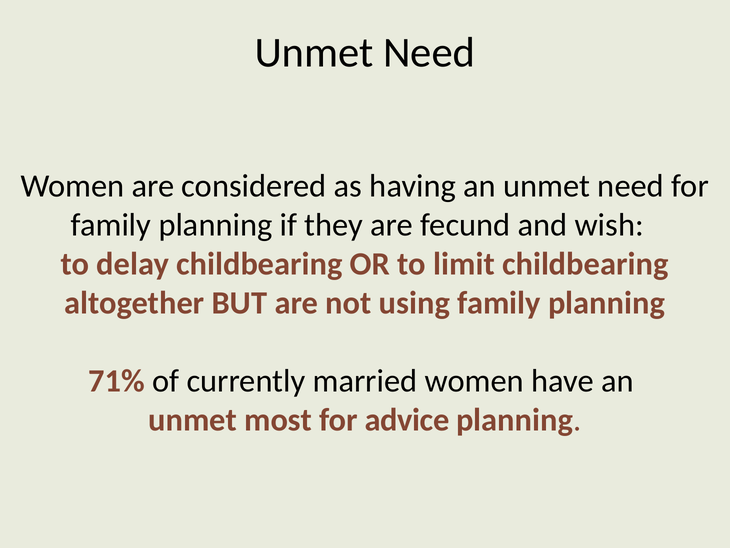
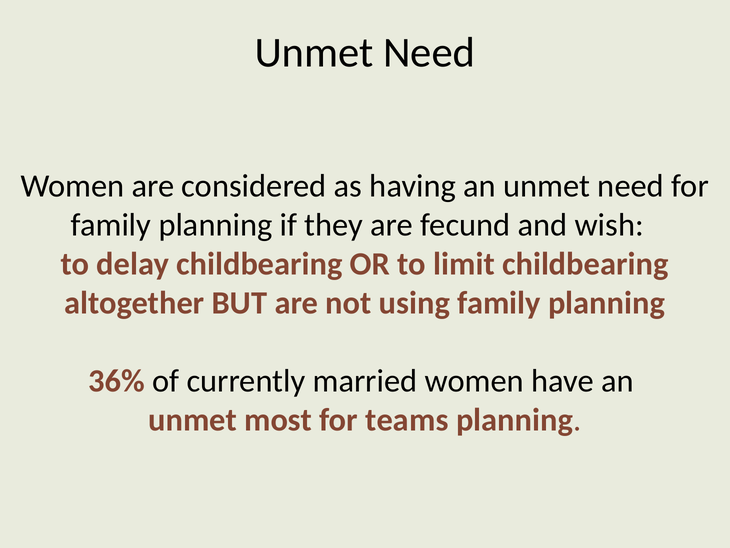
71%: 71% -> 36% (117, 381)
advice: advice -> teams (407, 420)
